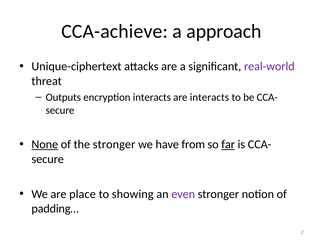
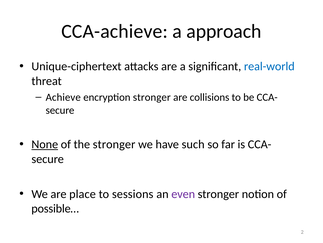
real-world colour: purple -> blue (269, 66)
Outputs: Outputs -> Achieve (63, 97)
encryption interacts: interacts -> stronger (152, 97)
are interacts: interacts -> collisions (210, 97)
from: from -> such (193, 144)
far underline: present -> none (228, 144)
showing: showing -> sessions (133, 193)
padding…: padding… -> possible… (55, 208)
